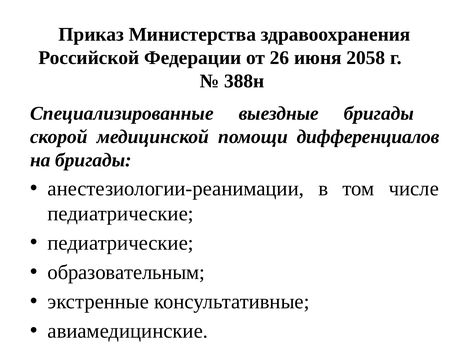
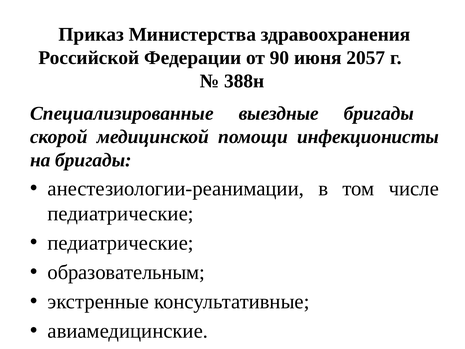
26: 26 -> 90 (280, 58)
2058: 2058 -> 2057 (366, 58)
дифференциалов: дифференциалов -> инфекционисты (368, 137)
